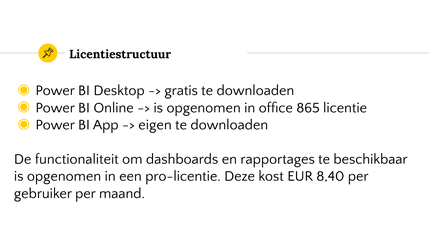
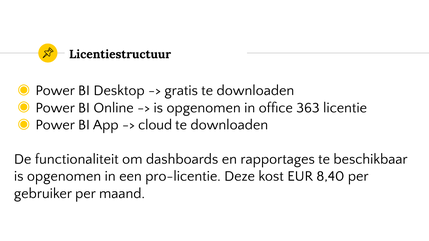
865: 865 -> 363 (308, 108)
eigen: eigen -> cloud (155, 125)
